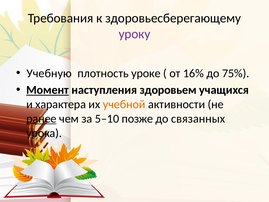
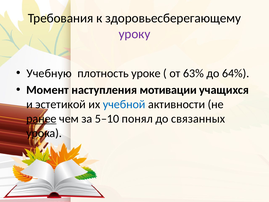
16%: 16% -> 63% (193, 73)
75%: 75% -> 64% (236, 73)
Момент underline: present -> none (48, 90)
здоровьем: здоровьем -> мотивации (168, 90)
характера: характера -> эстетикой (61, 104)
учебной colour: orange -> blue (124, 104)
позже: позже -> понял (137, 119)
